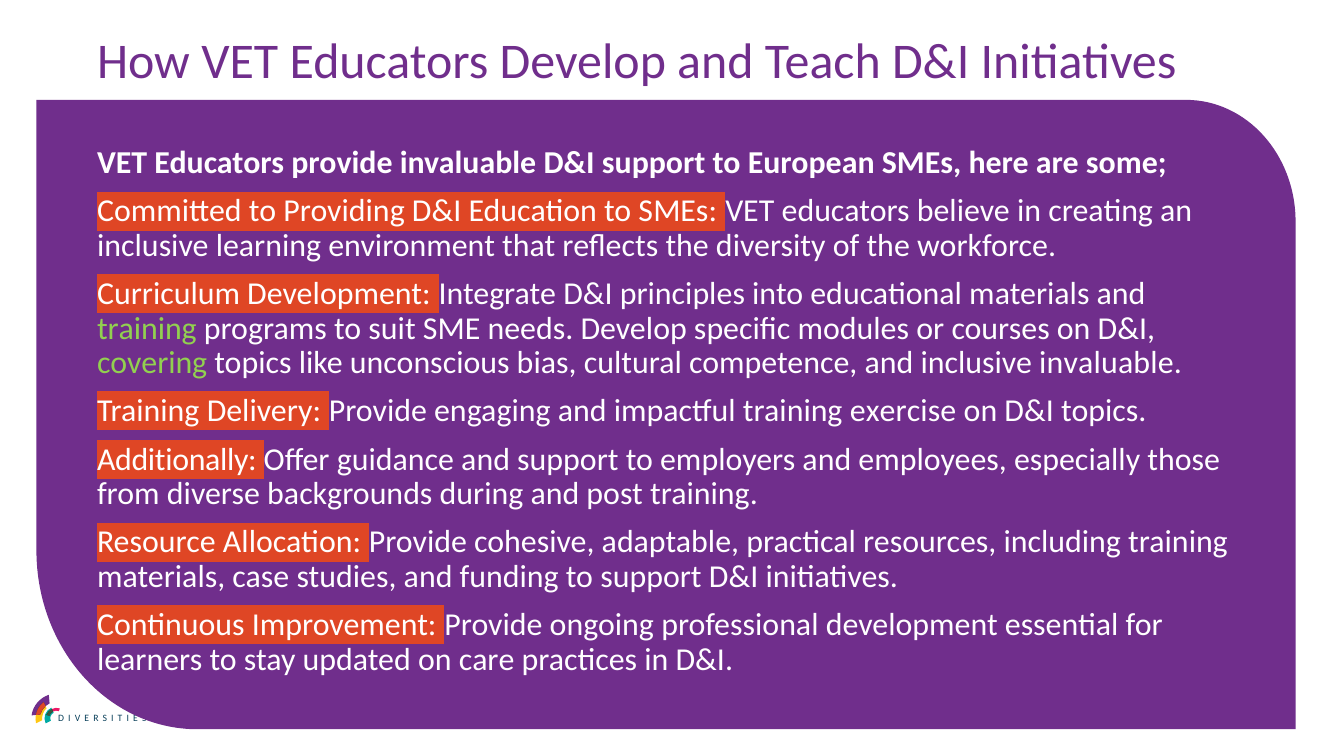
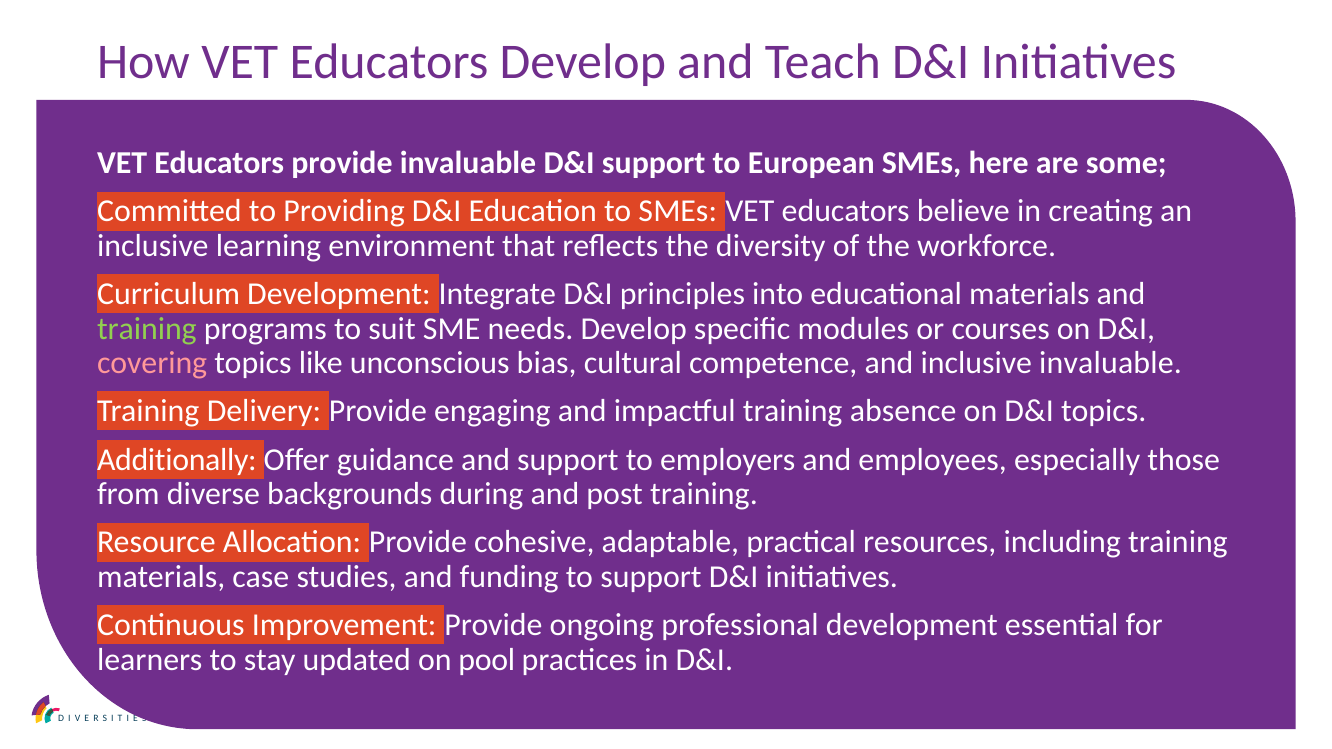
covering colour: light green -> pink (152, 363)
exercise: exercise -> absence (903, 411)
care: care -> pool (487, 660)
